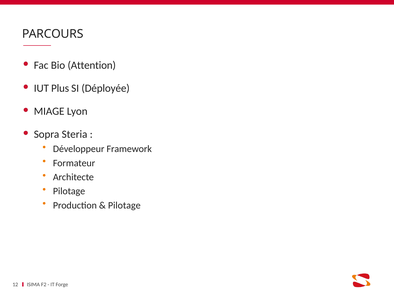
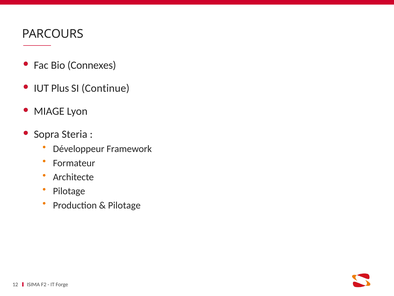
Attention: Attention -> Connexes (92, 65)
Déployée: Déployée -> Continue (105, 88)
